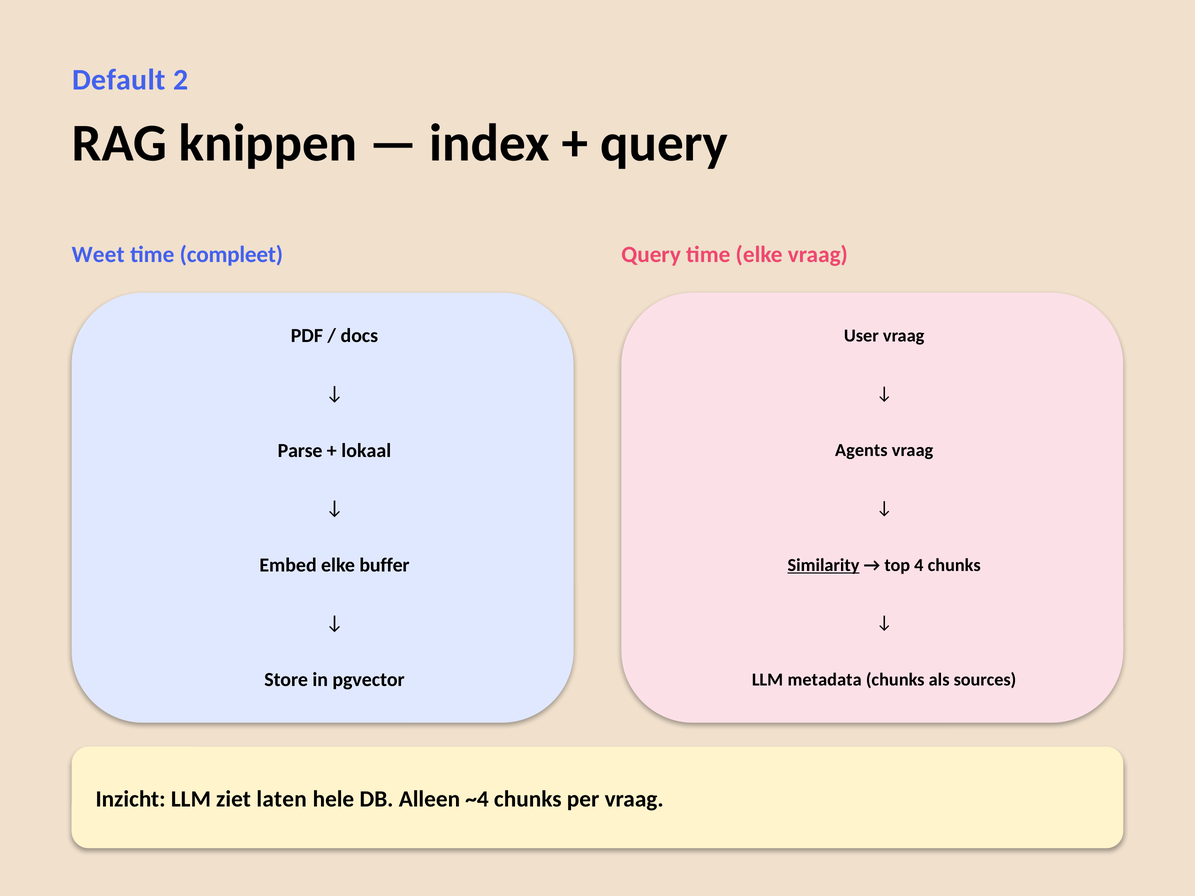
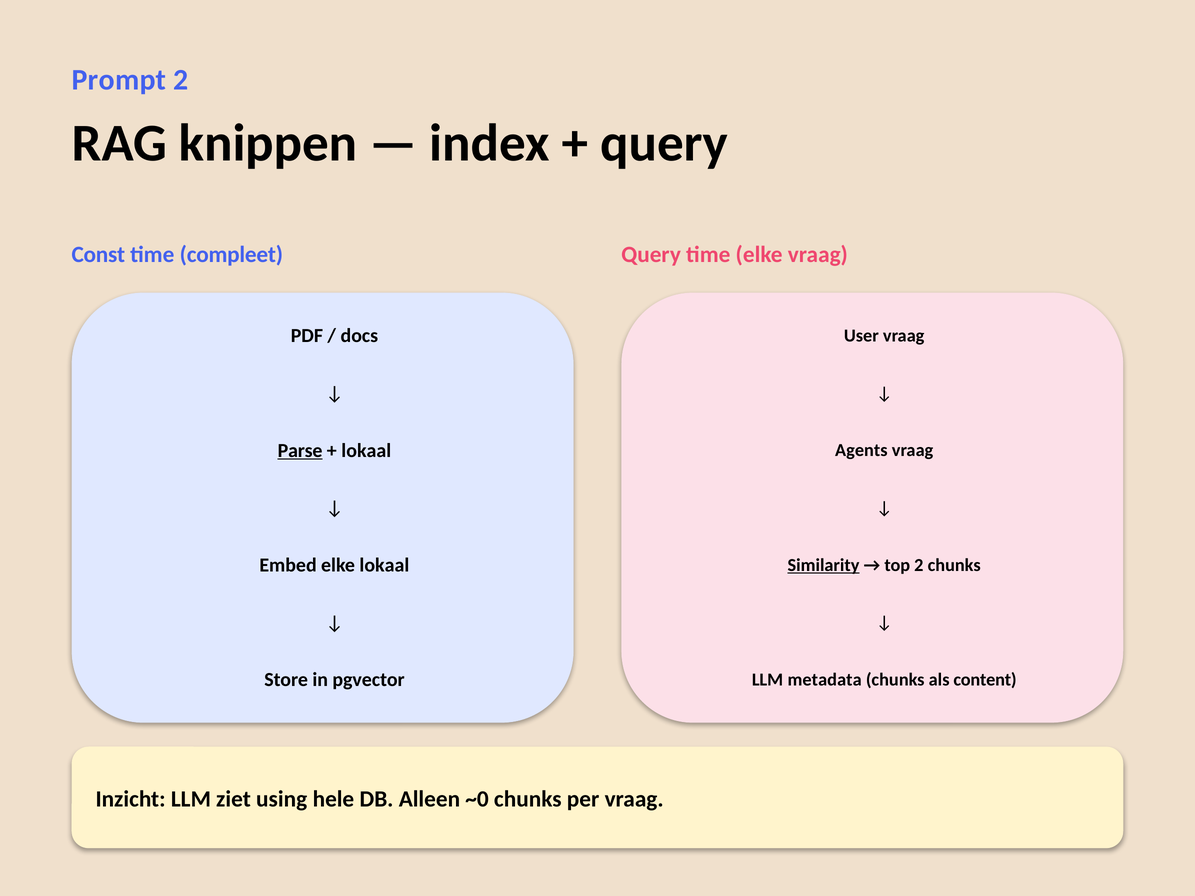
Default: Default -> Prompt (119, 80)
Weet: Weet -> Const (98, 255)
Parse underline: none -> present (300, 451)
elke buffer: buffer -> lokaal (384, 565)
top 4: 4 -> 2 (919, 565)
sources: sources -> content (985, 680)
laten: laten -> using (282, 799)
~4: ~4 -> ~0 (477, 799)
